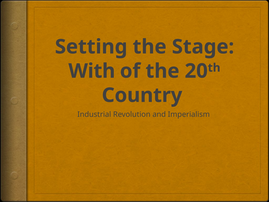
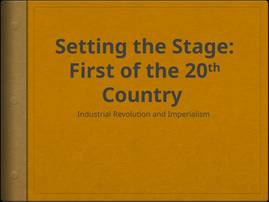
With: With -> First (92, 71)
